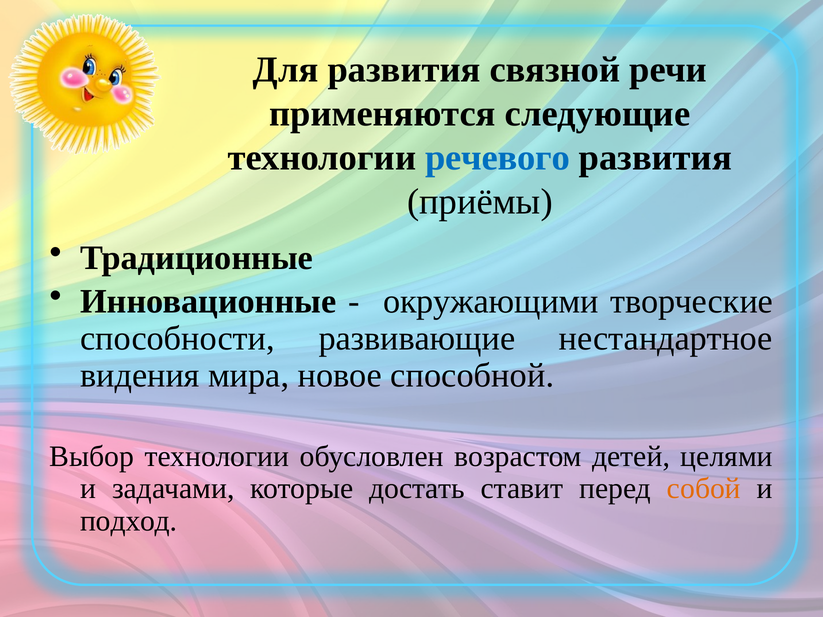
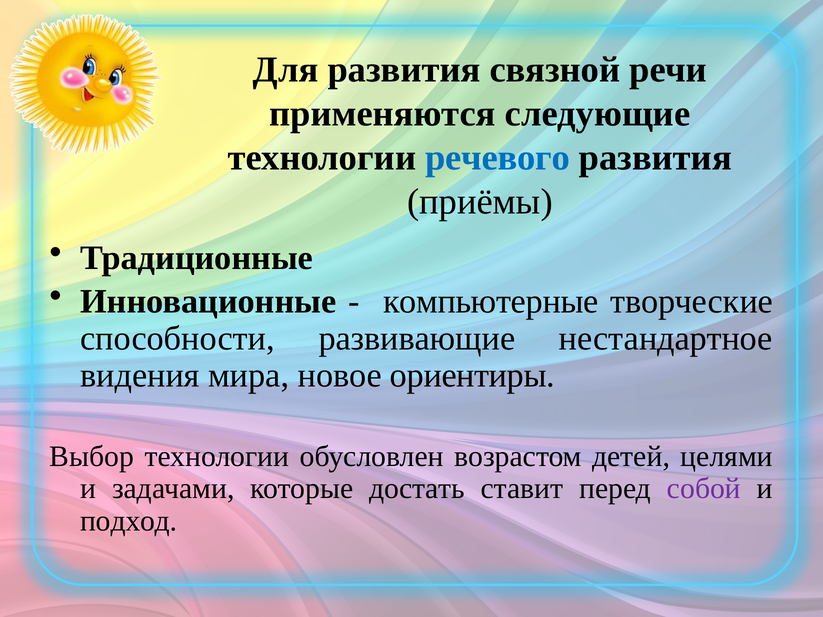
окружающими: окружающими -> компьютерные (491, 302)
способной: способной -> ориентиры (472, 376)
собой colour: orange -> purple (704, 489)
